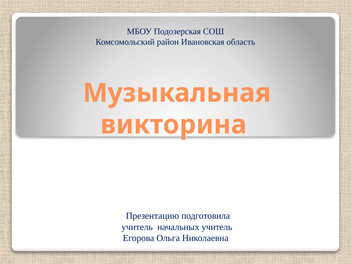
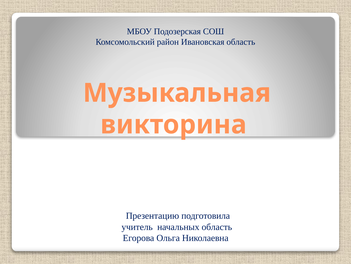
начальных учитель: учитель -> область (217, 226)
